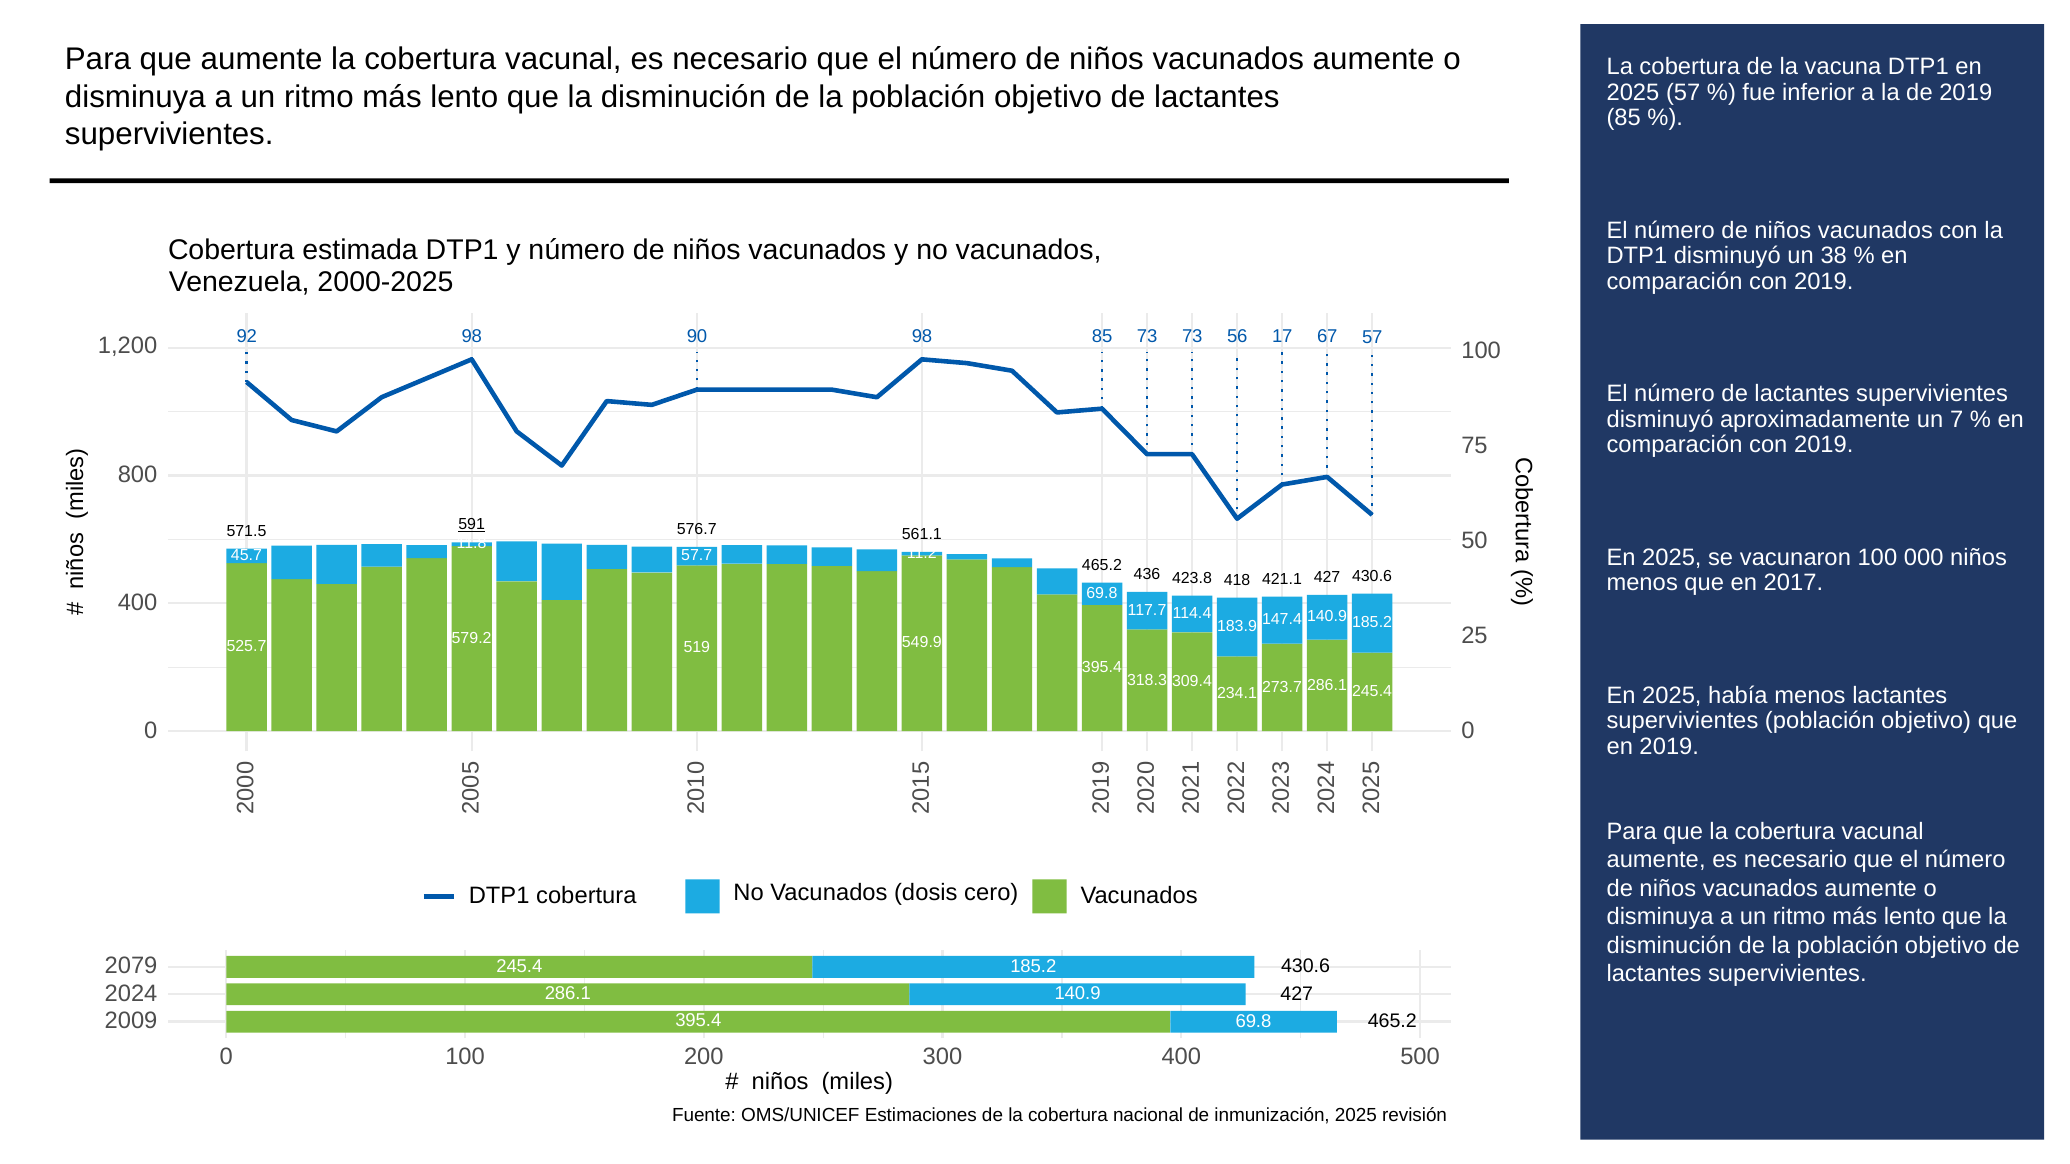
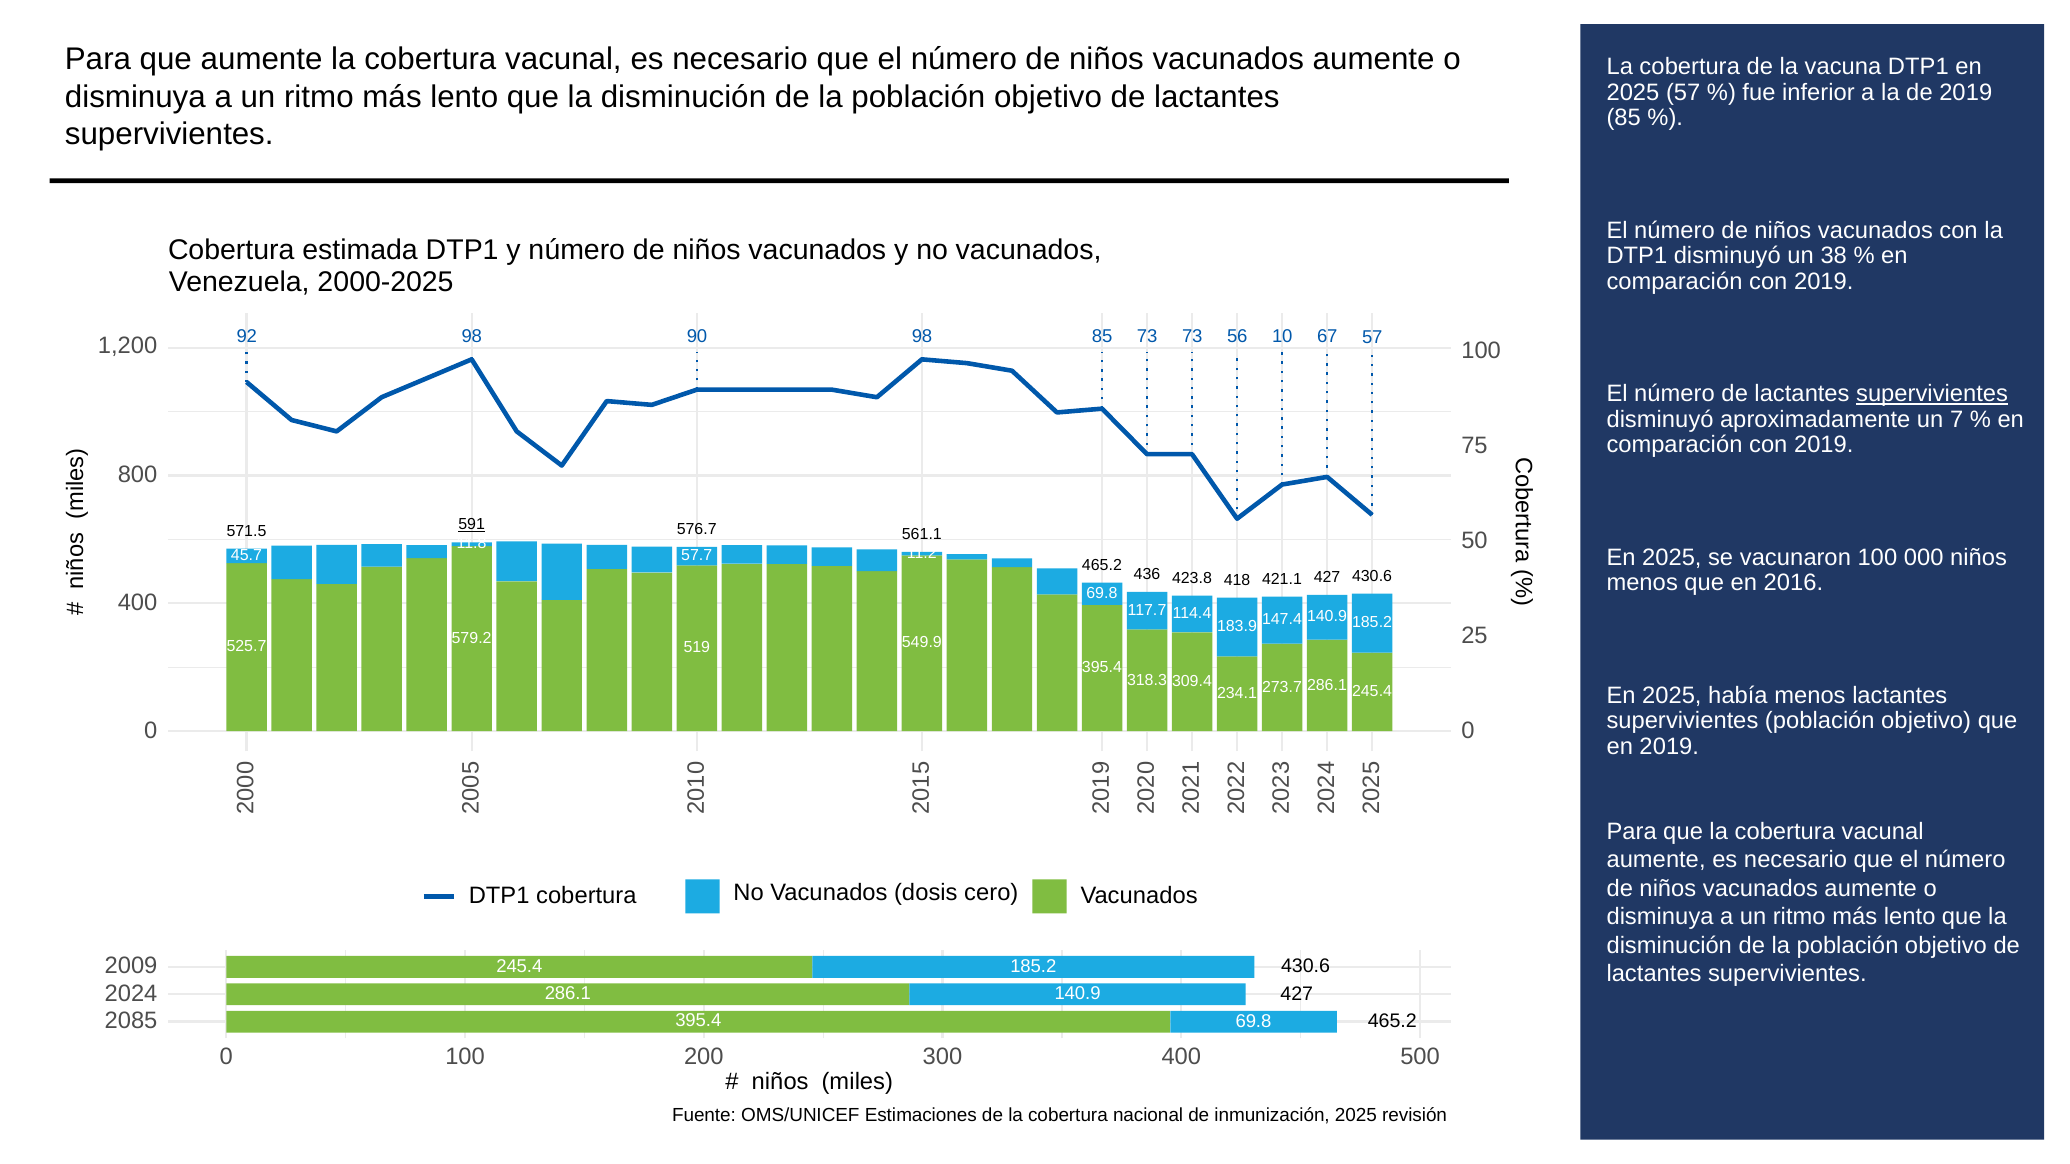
17: 17 -> 10 (1282, 337)
supervivientes underline: none -> present (1932, 394)
2017: 2017 -> 2016 (1793, 583)
2079: 2079 -> 2009 (131, 966)
2009: 2009 -> 2085 (131, 1021)
